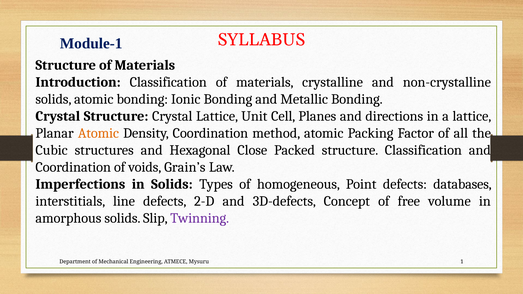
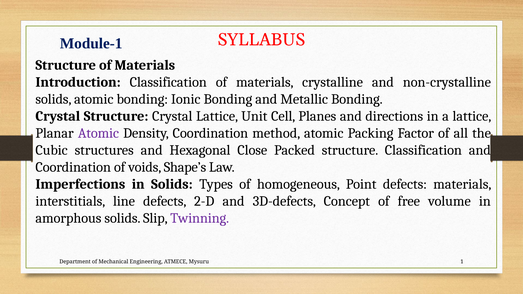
Atomic colour: orange -> purple (98, 133)
Grain’s: Grain’s -> Shape’s (185, 167)
defects databases: databases -> materials (462, 184)
